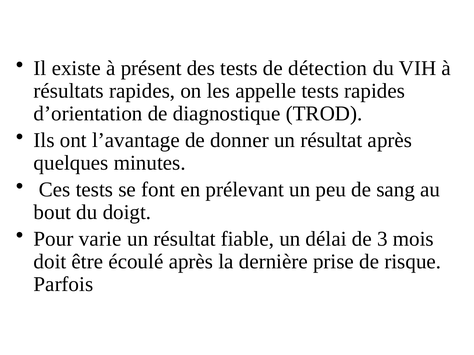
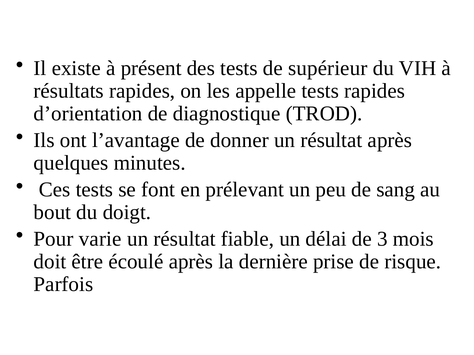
détection: détection -> supérieur (328, 68)
